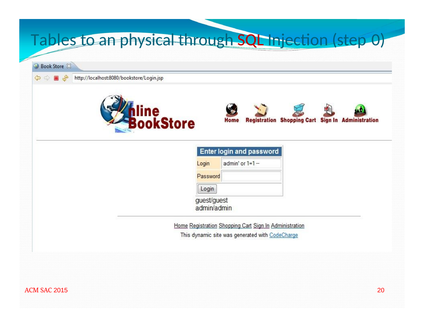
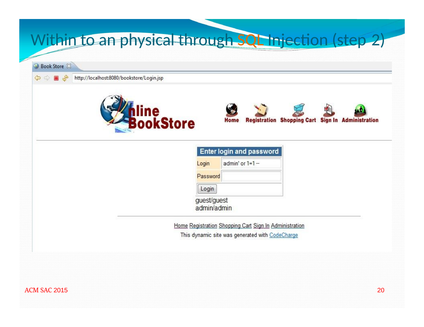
Tables: Tables -> Within (54, 40)
SQL colour: red -> orange (251, 40)
0: 0 -> 2 (378, 40)
